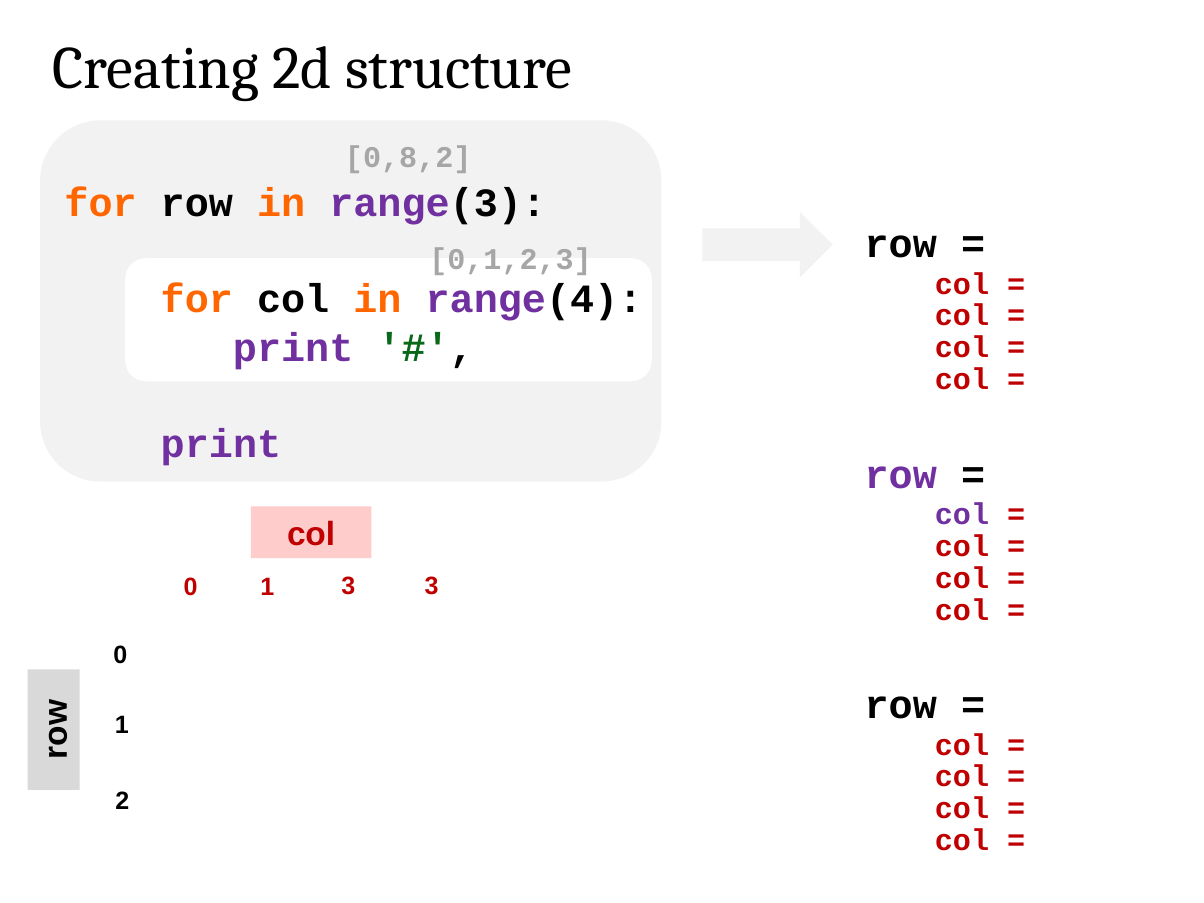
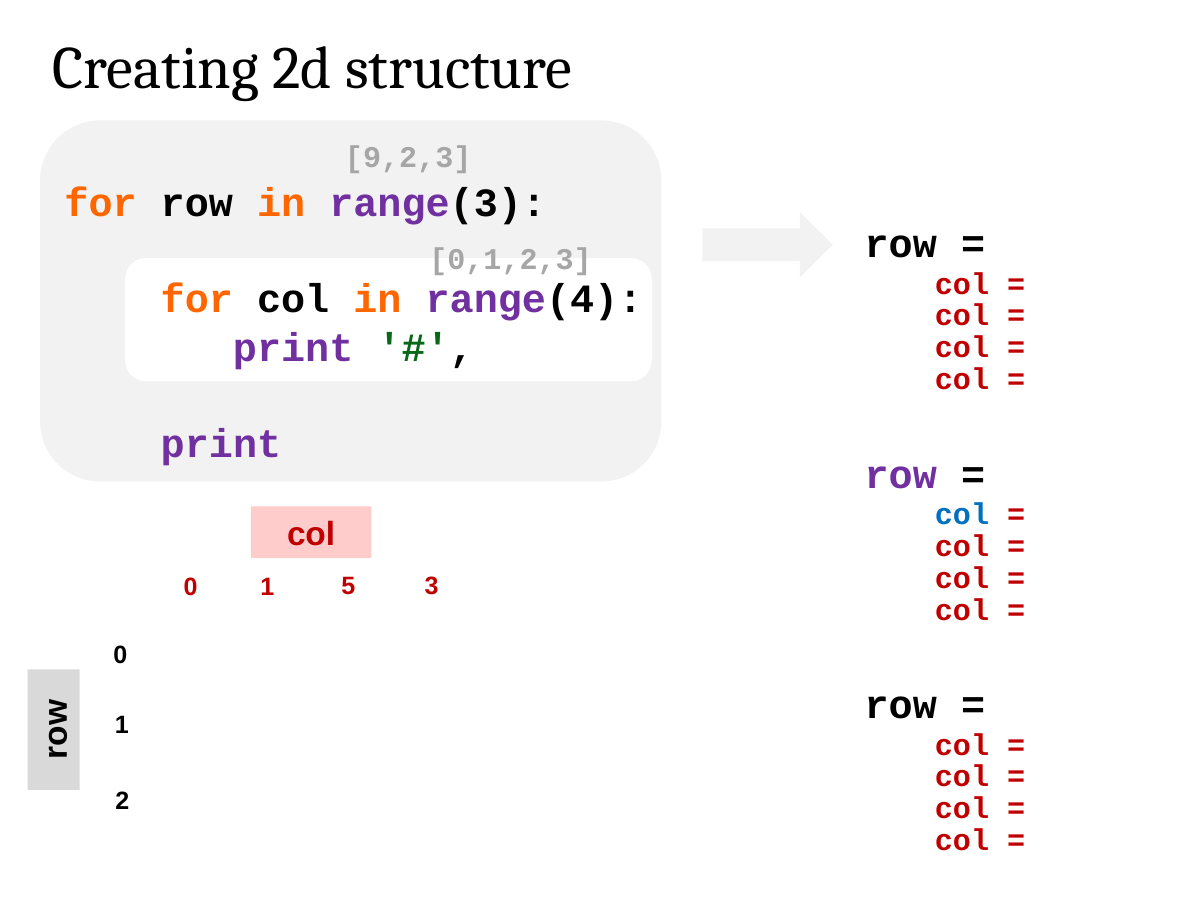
0,8,2: 0,8,2 -> 9,2,3 (408, 158)
col colour: purple -> blue (962, 515)
1 3: 3 -> 5 (348, 586)
